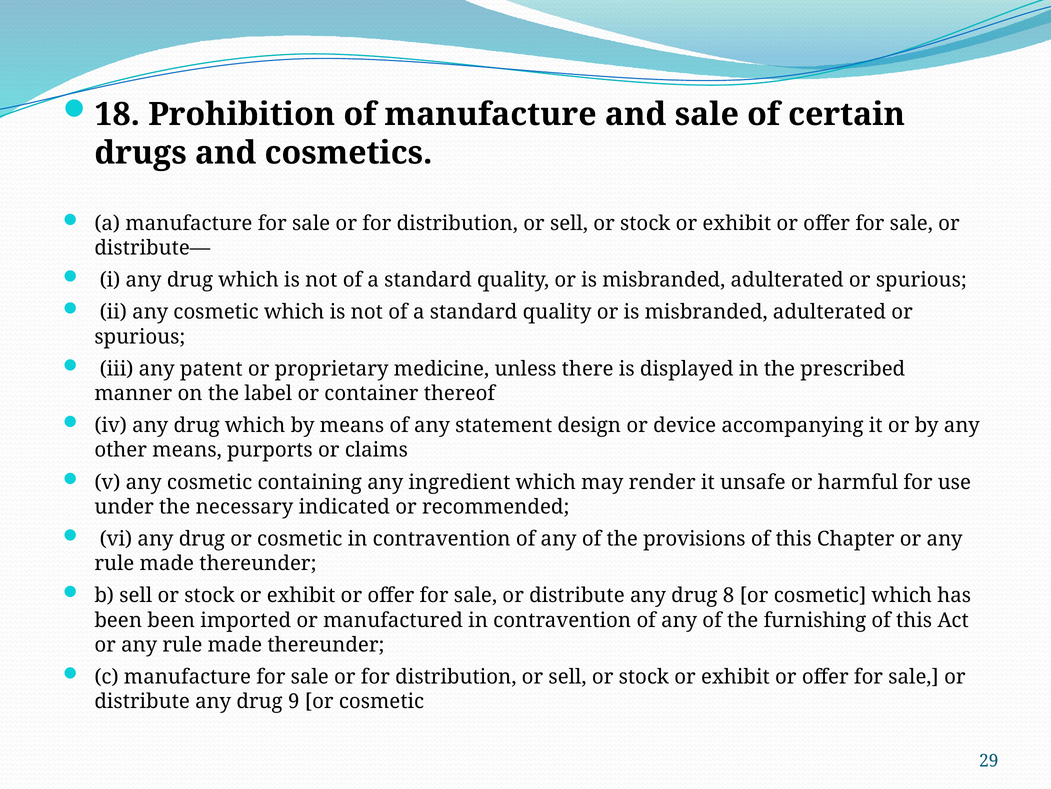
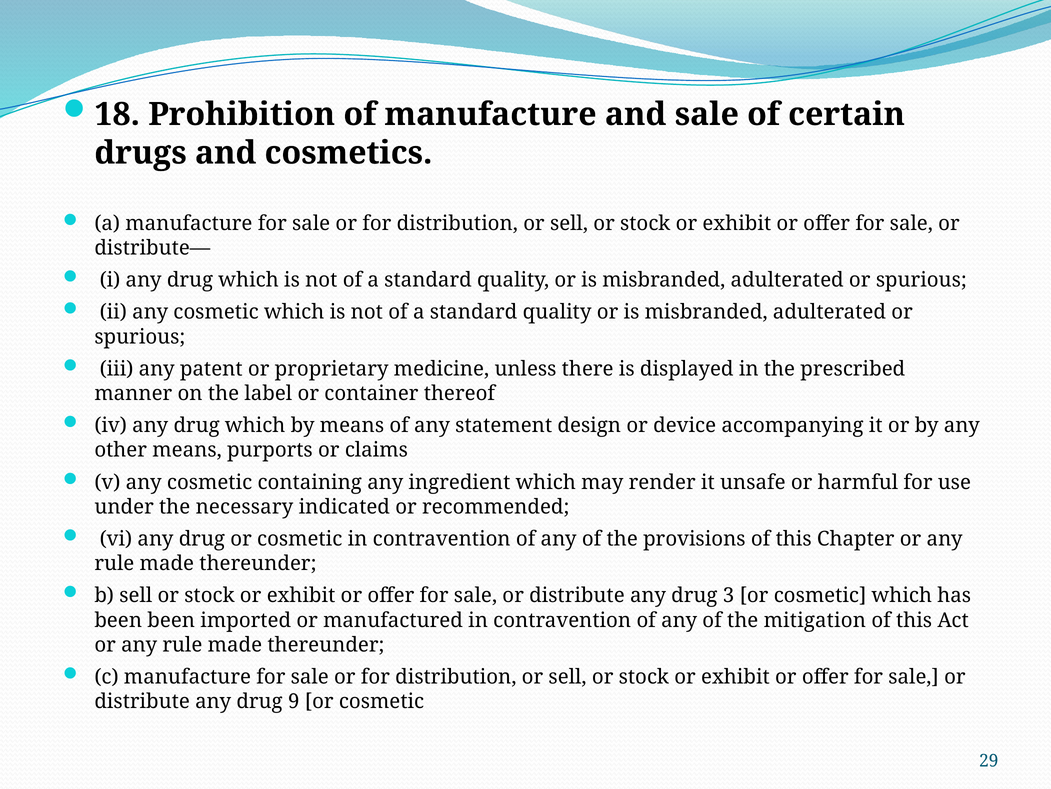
8: 8 -> 3 (729, 595)
furnishing: furnishing -> mitigation (815, 620)
